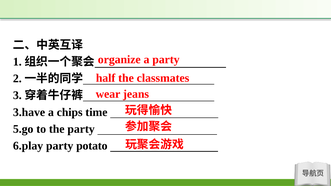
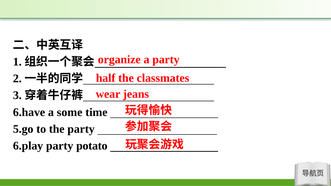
3.have: 3.have -> 6.have (29, 112)
chips: chips -> some (70, 112)
